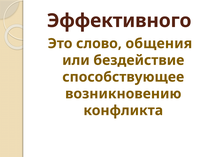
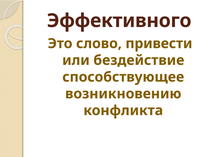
общения: общения -> привести (159, 44)
